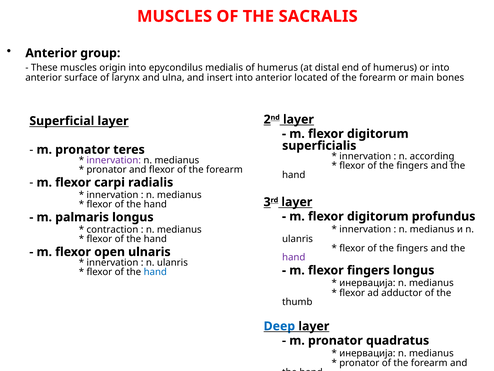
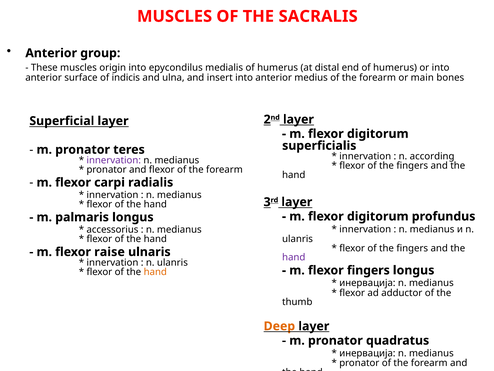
larynx: larynx -> indicis (126, 77)
located: located -> medius (311, 77)
contraction: contraction -> accessorius (112, 230)
open: open -> raise (110, 252)
hand colour: blue -> orange (155, 272)
Deep colour: blue -> orange (279, 326)
